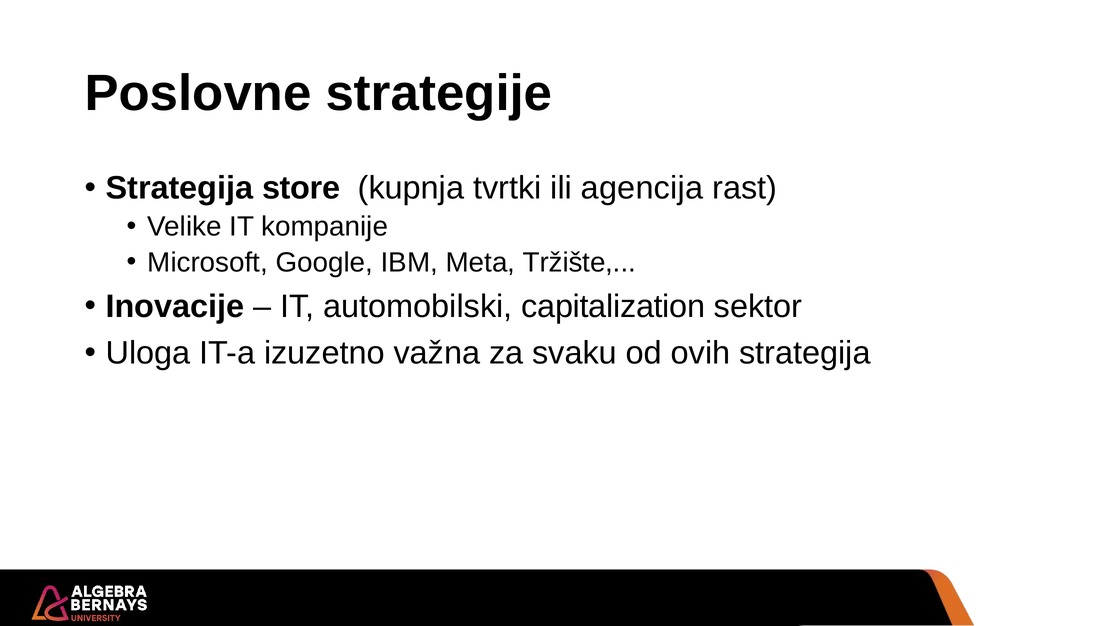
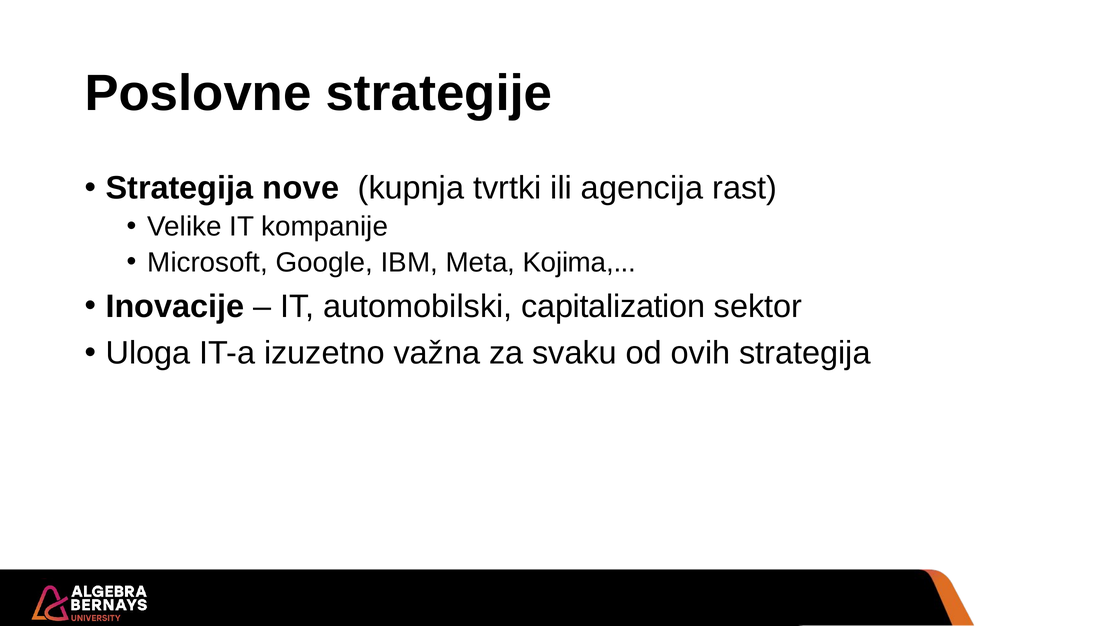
store: store -> nove (301, 188)
Tržište: Tržište -> Kojima (579, 262)
